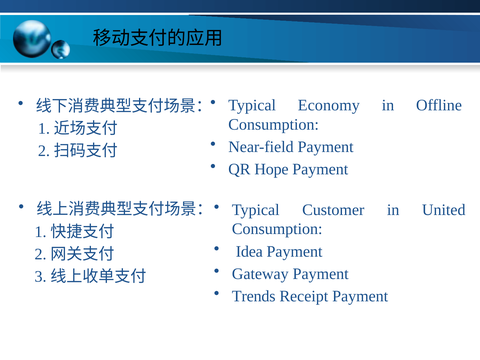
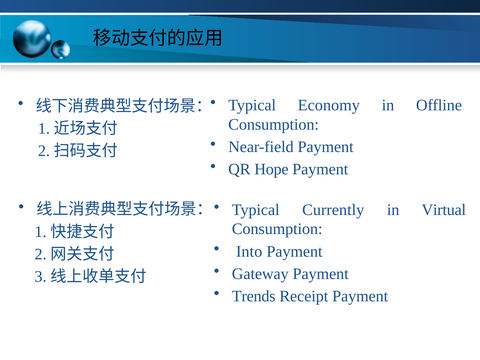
Customer: Customer -> Currently (333, 210)
United: United -> Virtual (444, 210)
Idea: Idea -> Into (249, 251)
